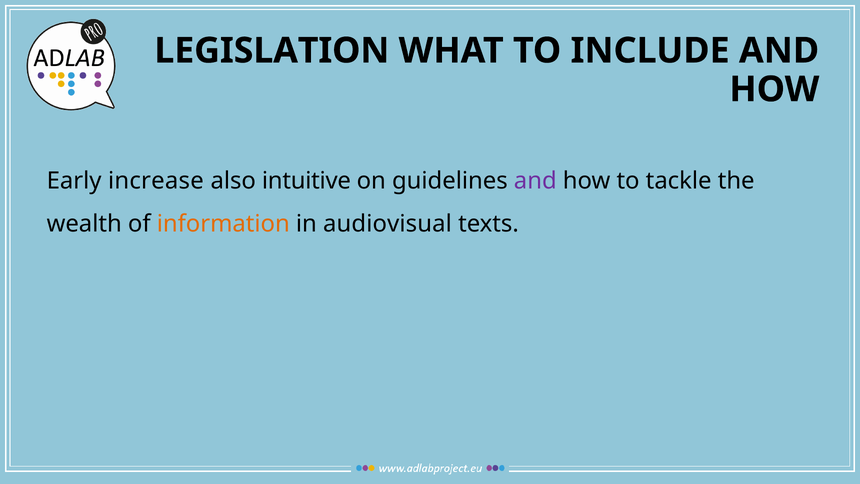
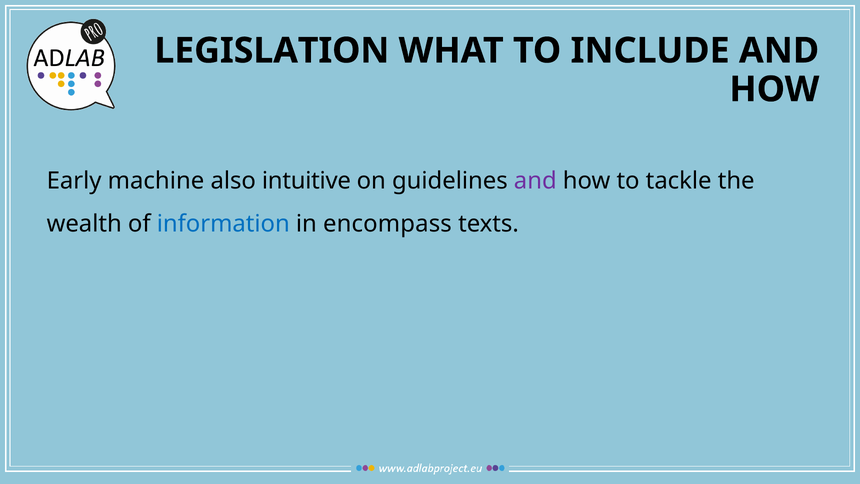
increase: increase -> machine (156, 181)
information colour: orange -> blue (223, 224)
audiovisual: audiovisual -> encompass (387, 224)
